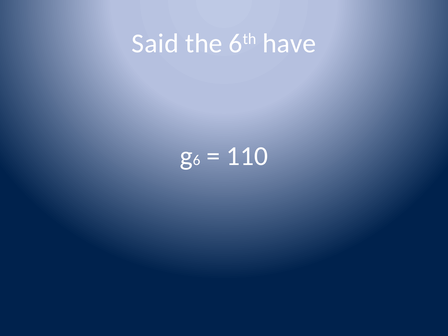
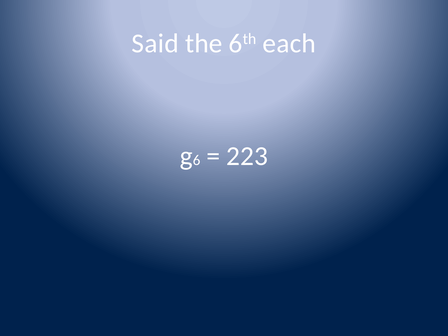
have: have -> each (289, 43)
110: 110 -> 223 (247, 156)
